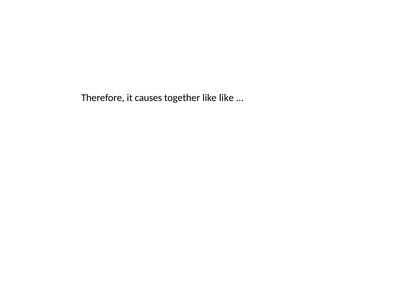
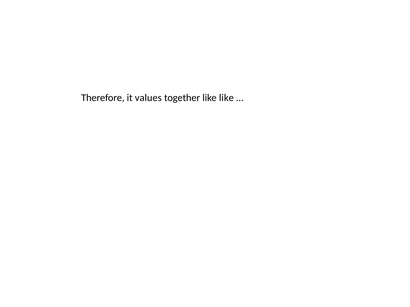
causes: causes -> values (148, 98)
